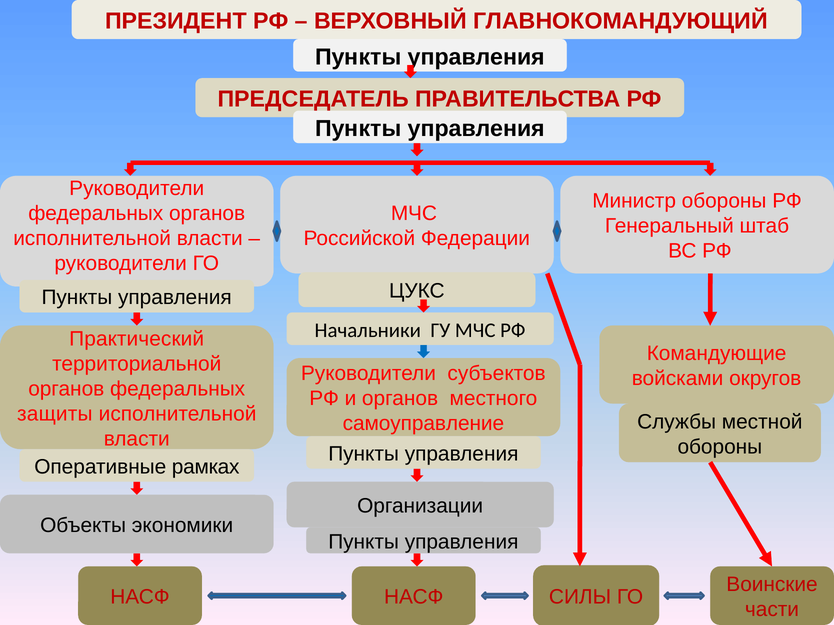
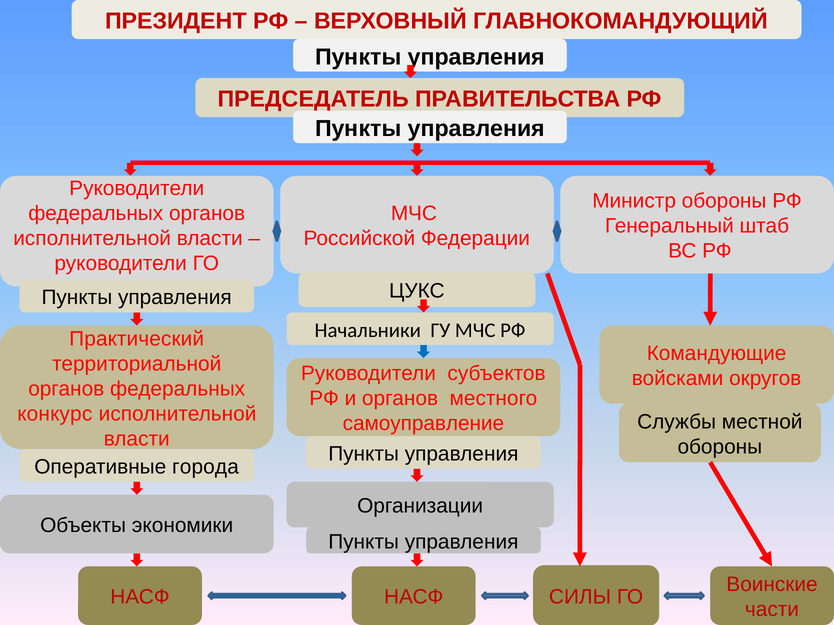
защиты: защиты -> конкурс (55, 414)
рамках: рамках -> города (205, 467)
